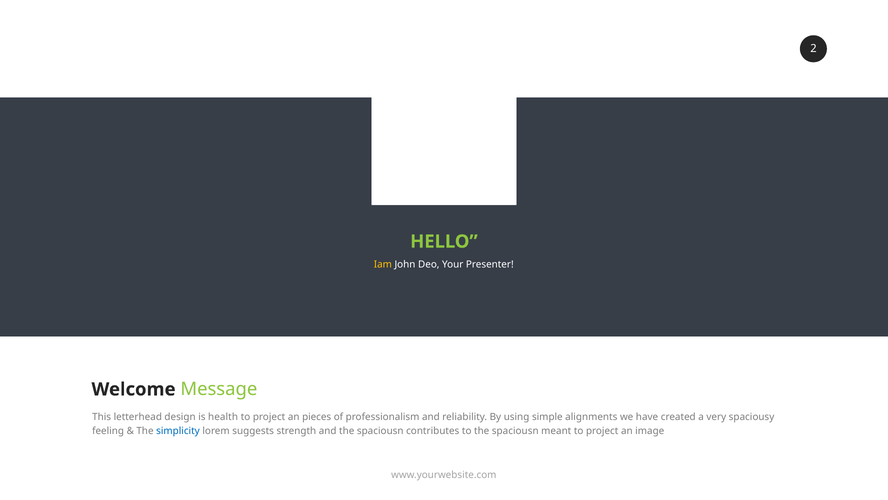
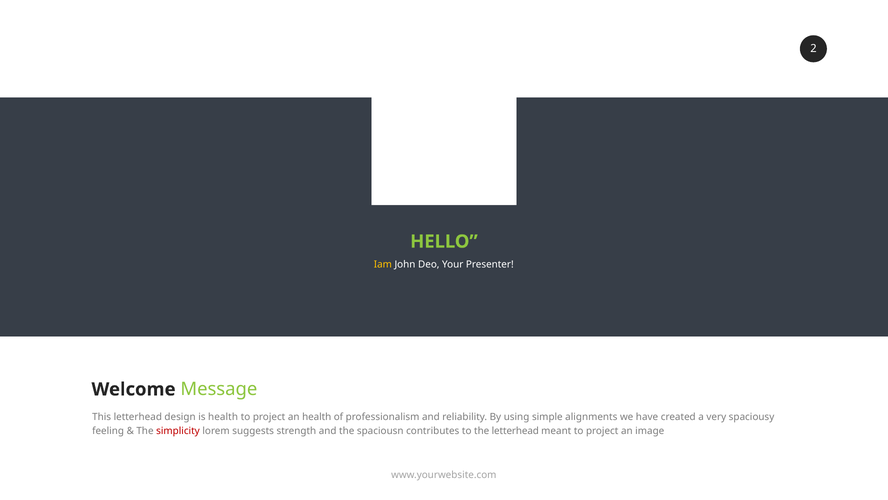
an pieces: pieces -> health (317, 416)
simplicity colour: blue -> red (178, 431)
to the spaciousn: spaciousn -> letterhead (515, 431)
